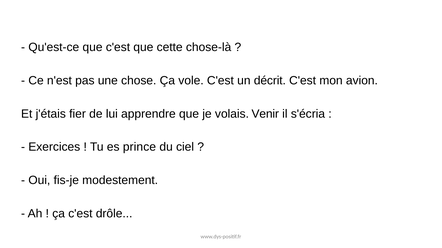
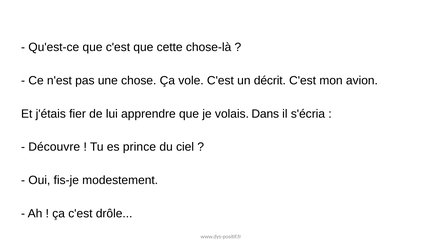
Venir: Venir -> Dans (265, 114)
Exercices: Exercices -> Découvre (54, 147)
